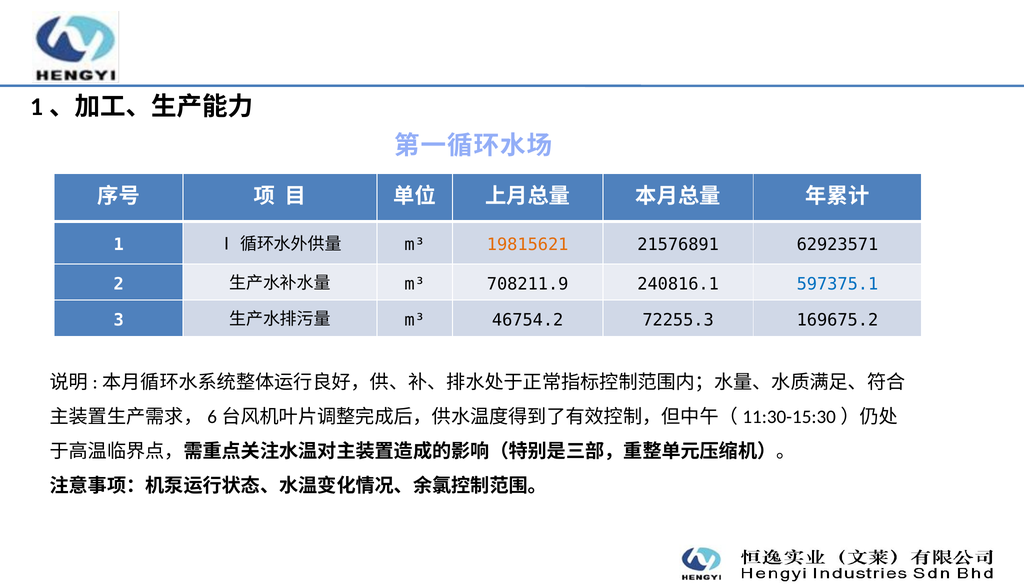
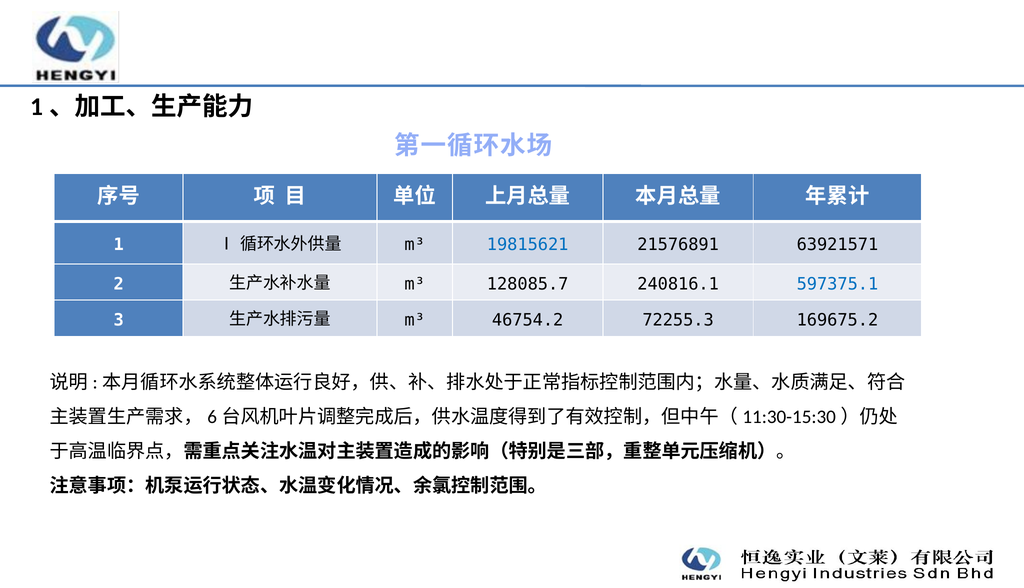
19815621 colour: orange -> blue (528, 245)
62923571: 62923571 -> 63921571 (837, 245)
708211.9: 708211.9 -> 128085.7 (528, 284)
